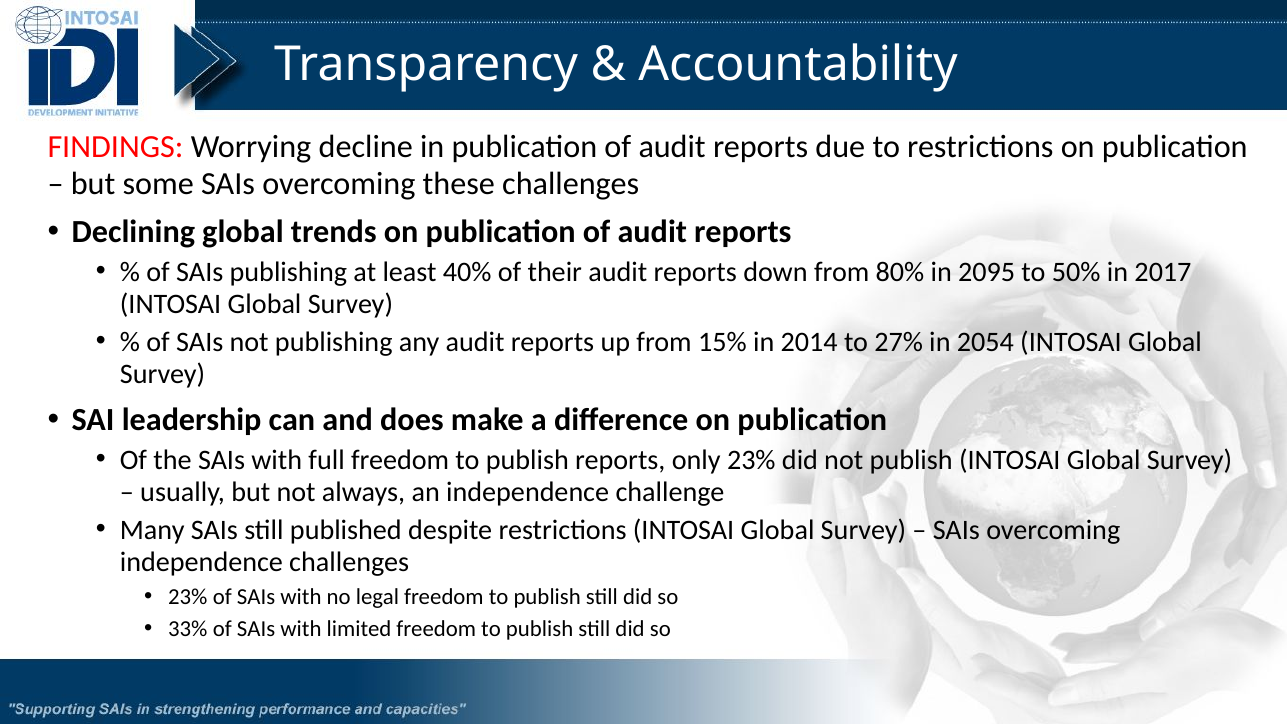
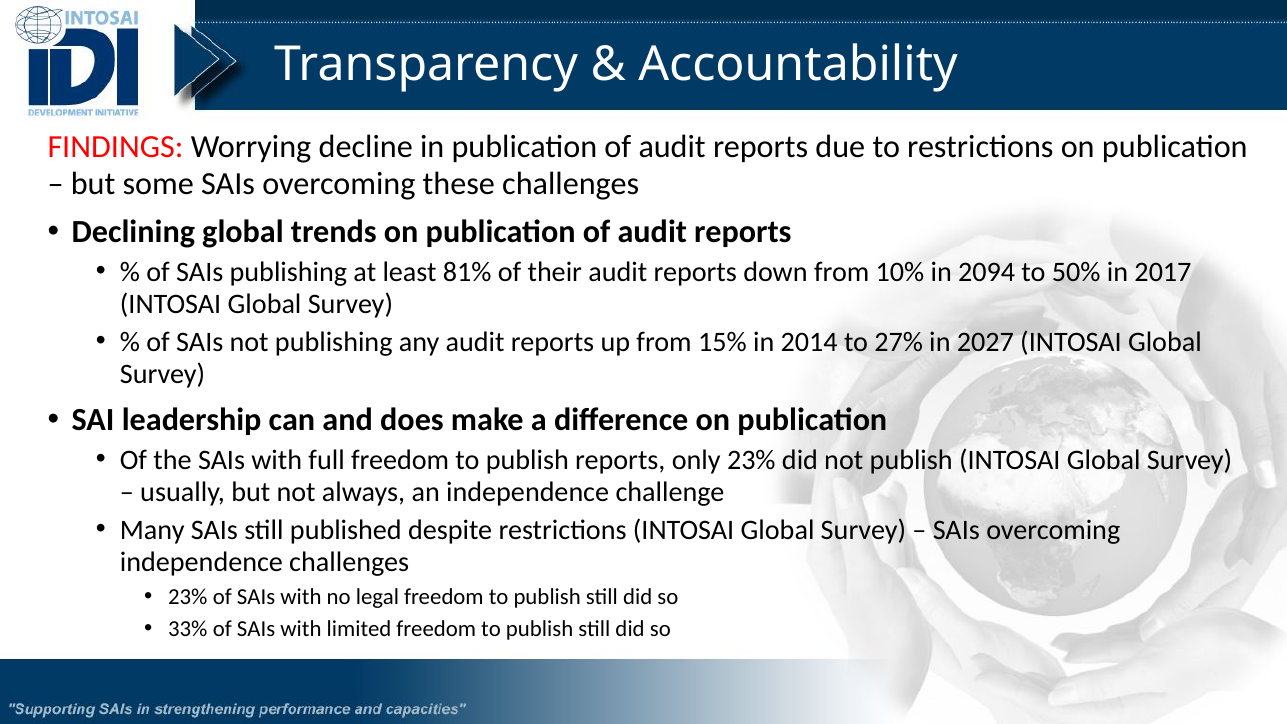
40%: 40% -> 81% (467, 272)
80%: 80% -> 10% (900, 272)
2095: 2095 -> 2094 (987, 272)
2054: 2054 -> 2027 (985, 342)
